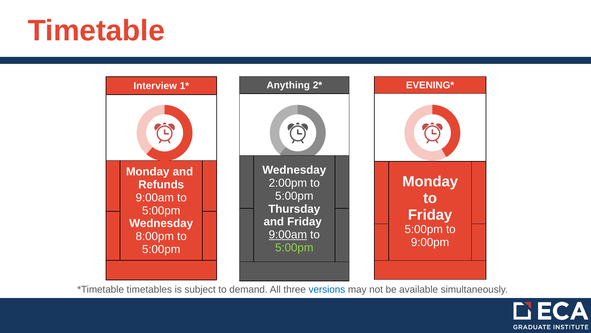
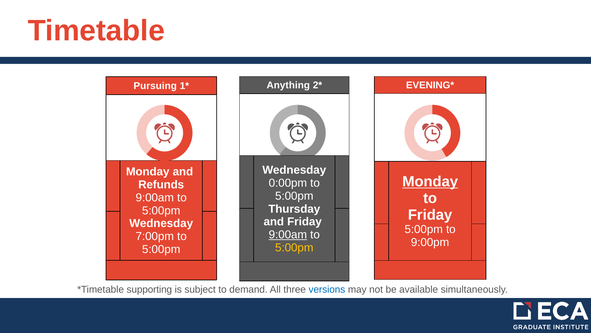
Interview: Interview -> Pursuing (155, 86)
Monday underline: none -> present (430, 181)
2:00pm: 2:00pm -> 0:00pm (288, 183)
8:00pm: 8:00pm -> 7:00pm (155, 236)
5:00pm colour: light green -> yellow (294, 247)
timetables: timetables -> supporting (149, 289)
